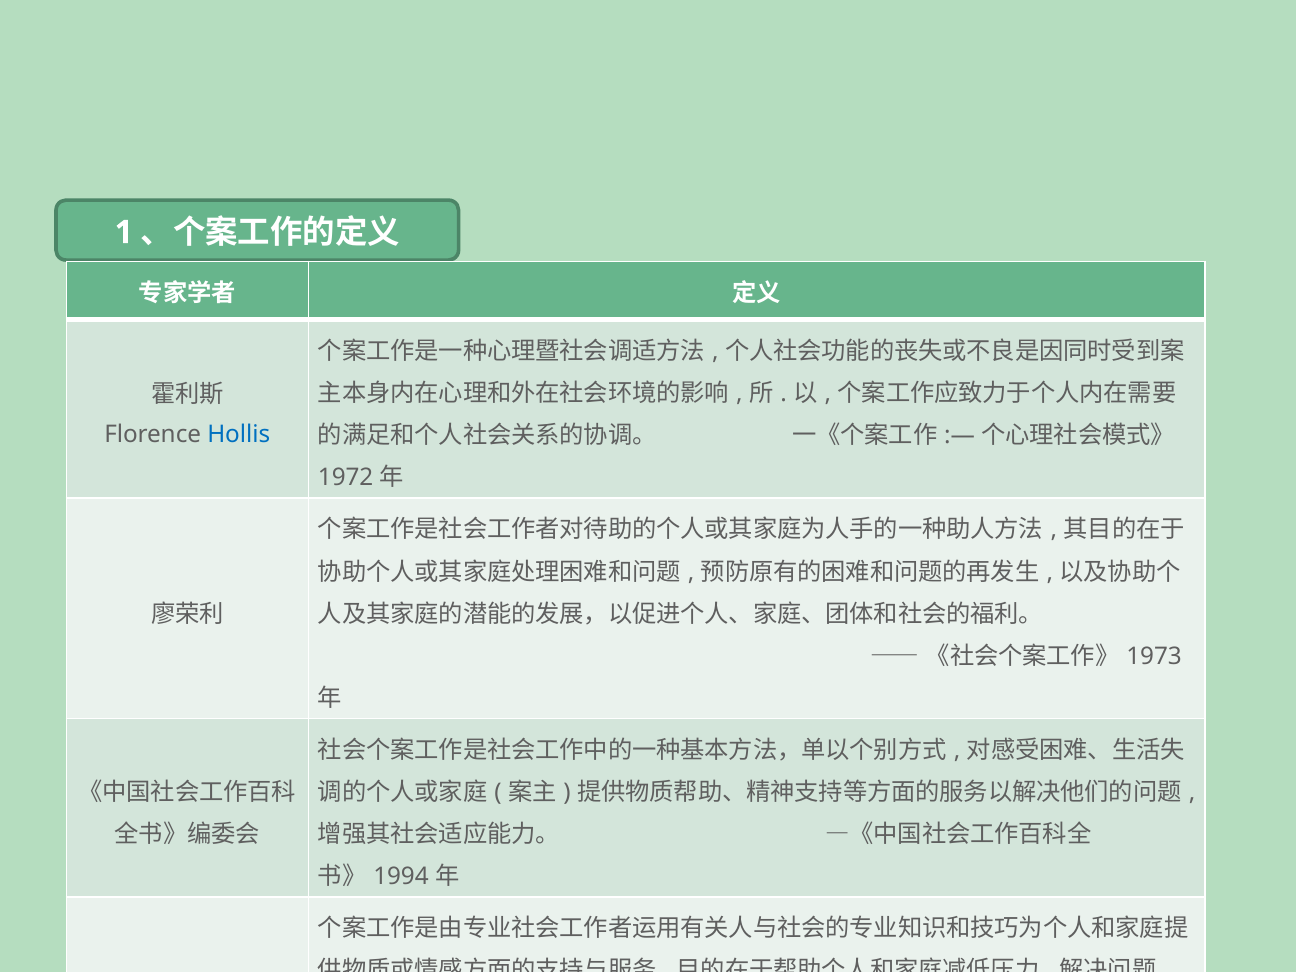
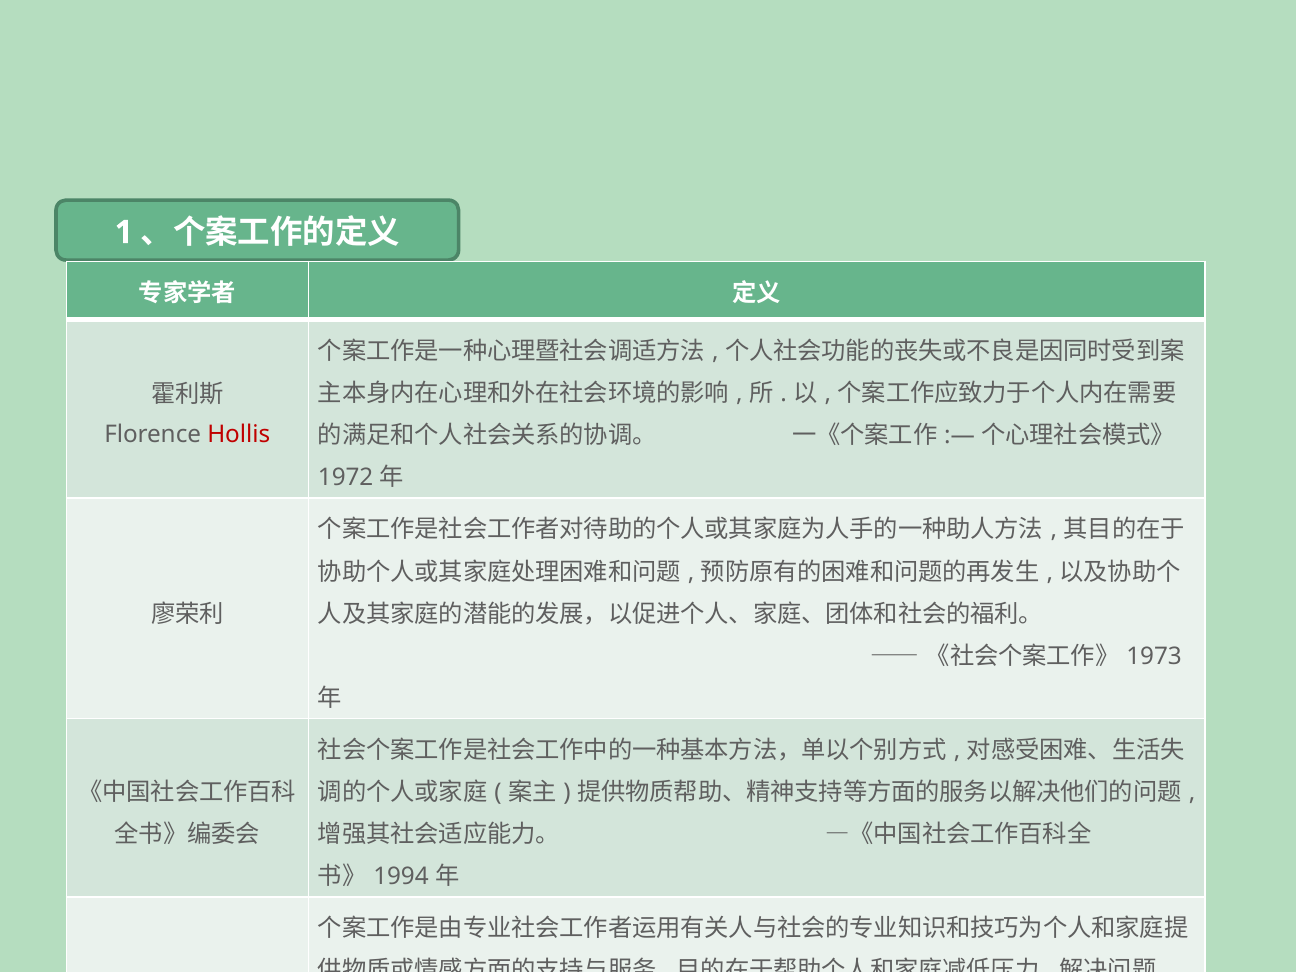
Hollis colour: blue -> red (239, 434)
